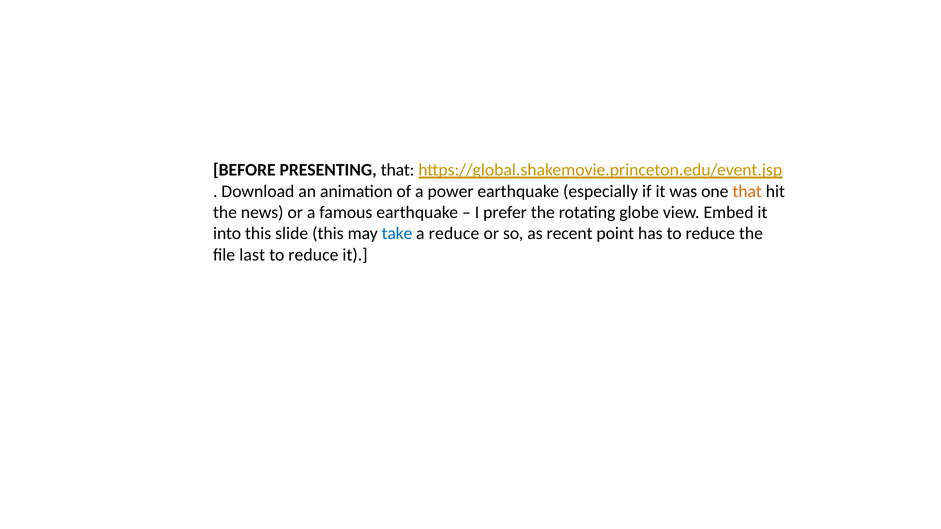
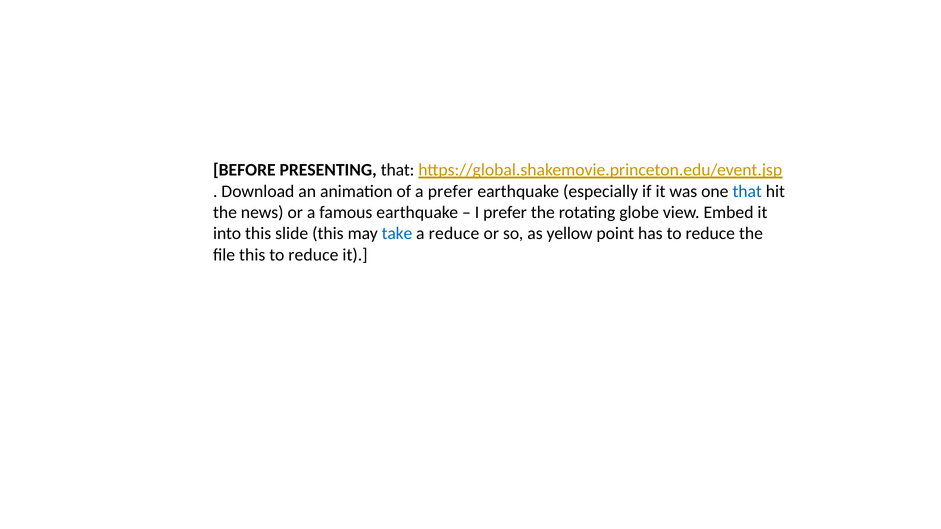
a power: power -> prefer (450, 191)
that colour: orange -> blue (747, 191)
recent: recent -> yellow (570, 234)
file last: last -> this (252, 255)
